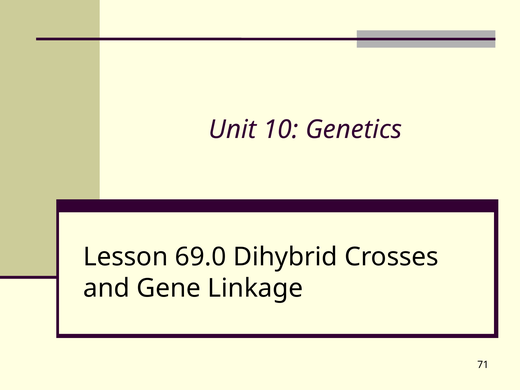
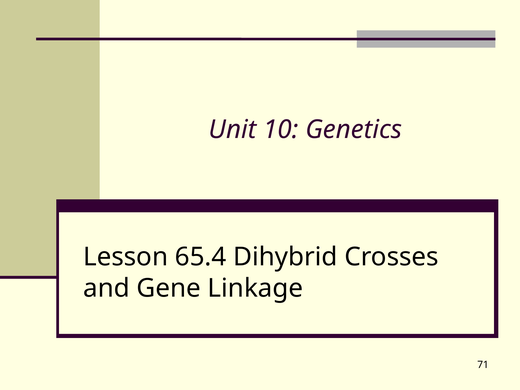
69.0: 69.0 -> 65.4 (201, 257)
